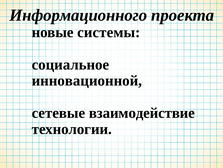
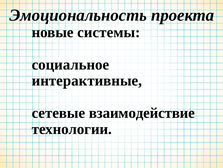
Информационного: Информационного -> Эмоциональность (78, 15)
инновационной: инновационной -> интерактивные (87, 80)
